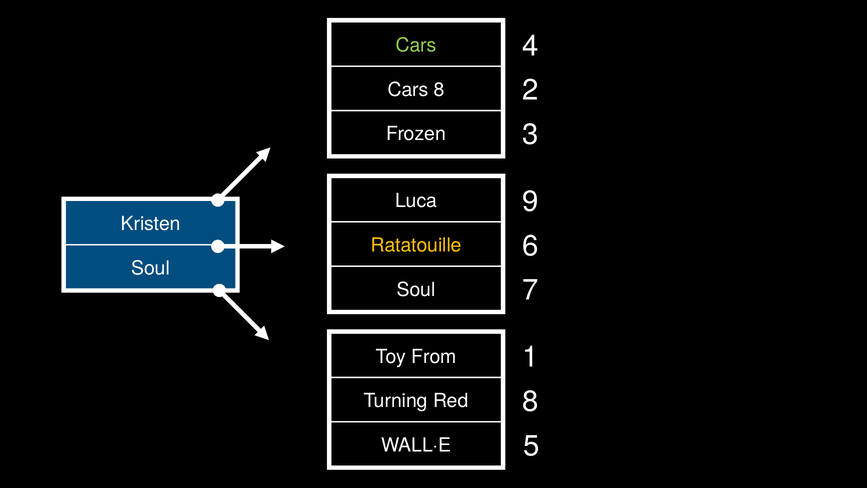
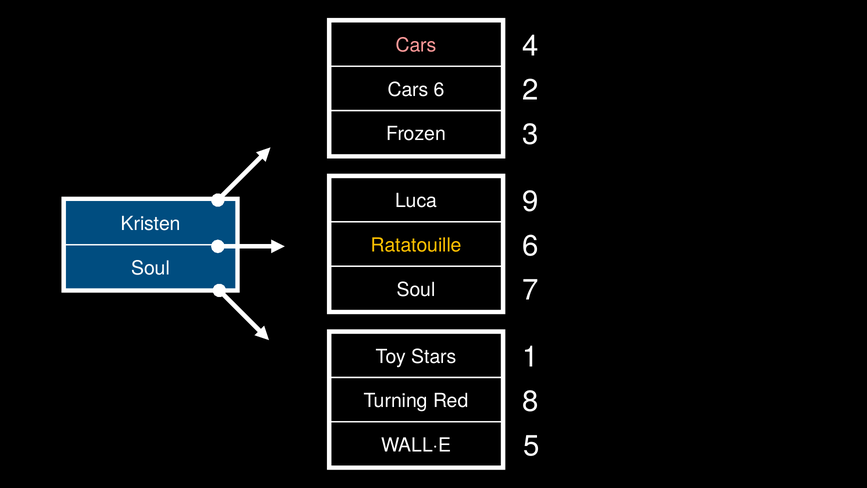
Cars colour: light green -> pink (416, 45)
Cars 8: 8 -> 6 (439, 90)
From: From -> Stars (434, 356)
